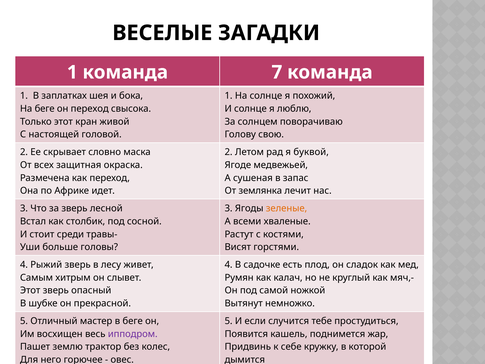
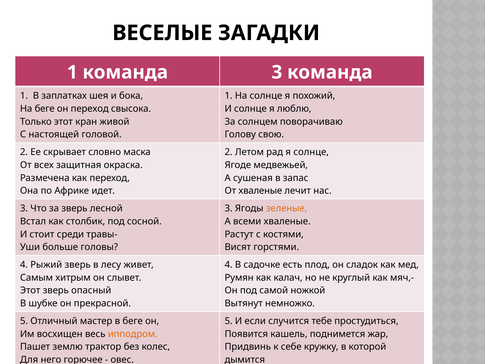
команда 7: 7 -> 3 (277, 72)
я буквой: буквой -> солнце (311, 152)
От землянка: землянка -> хваленые (260, 191)
ипподром colour: purple -> orange (133, 334)
